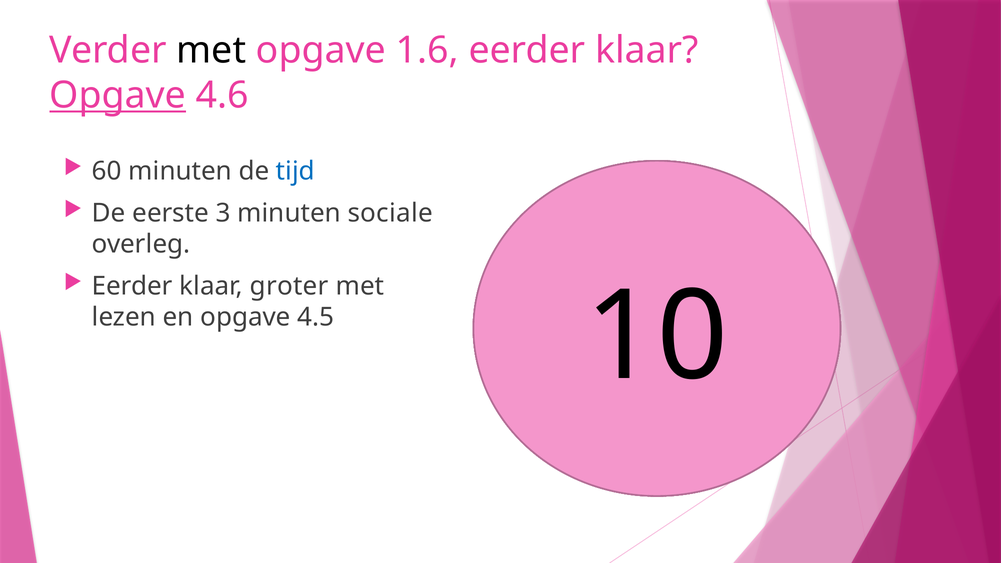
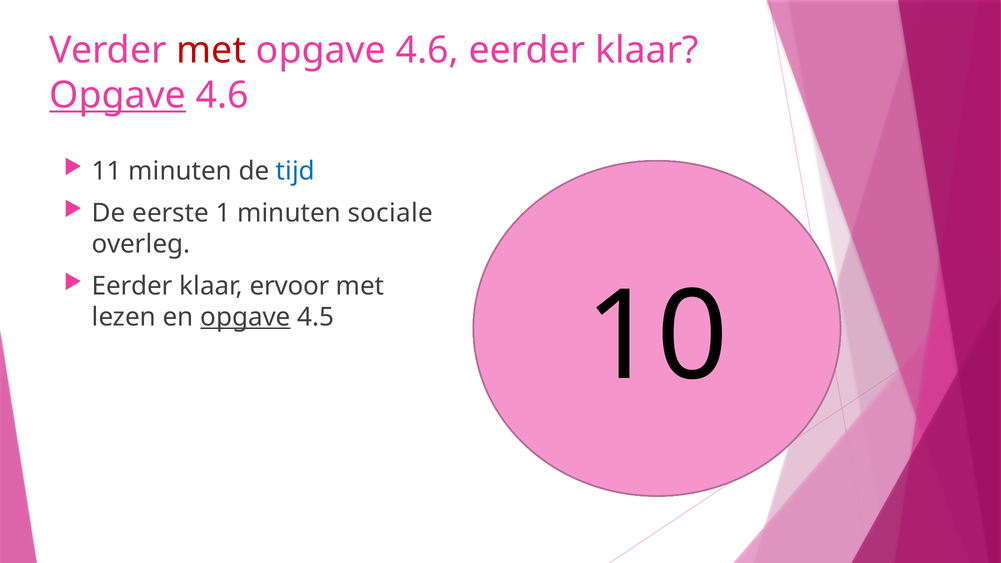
met colour: black -> red (211, 50)
1.6: 1.6 -> 4.6 (427, 50)
60: 60 -> 11 (107, 171)
3: 3 -> 1 (223, 213)
groter: groter -> ervoor (289, 286)
opgave underline: none -> present (245, 317)
